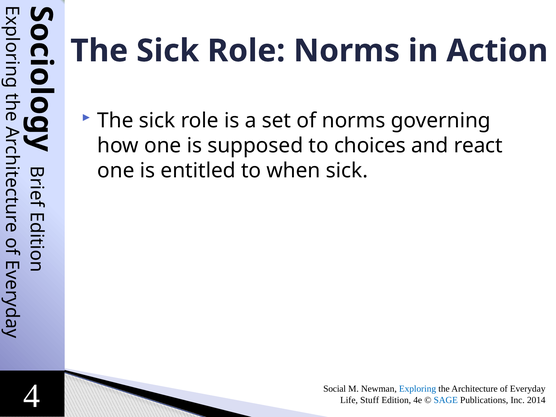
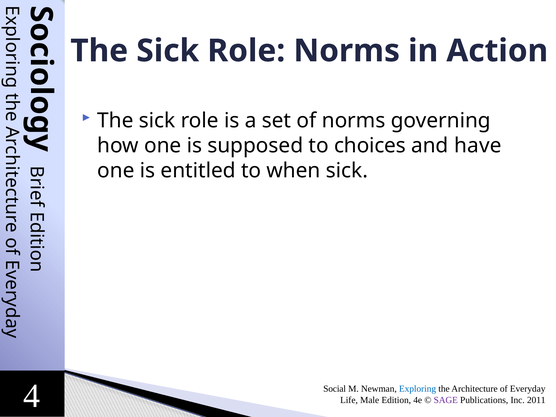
react: react -> have (478, 146)
Stuff: Stuff -> Male (370, 400)
SAGE colour: blue -> purple (446, 400)
2014: 2014 -> 2011 (536, 400)
